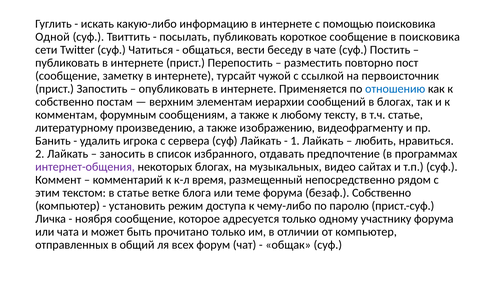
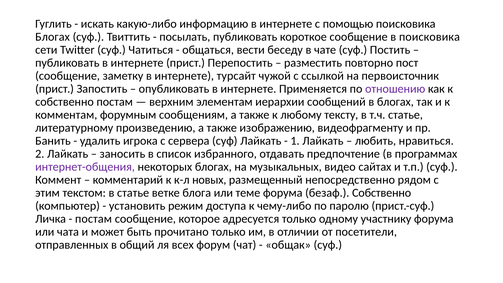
Одной: Одной -> Блогах (53, 37)
отношению colour: blue -> purple (395, 89)
время: время -> новых (209, 180)
ноября: ноября -> постам (94, 219)
от компьютер: компьютер -> посетители (366, 232)
